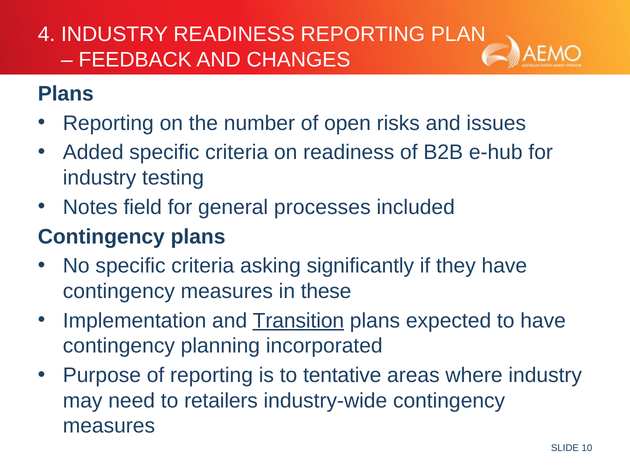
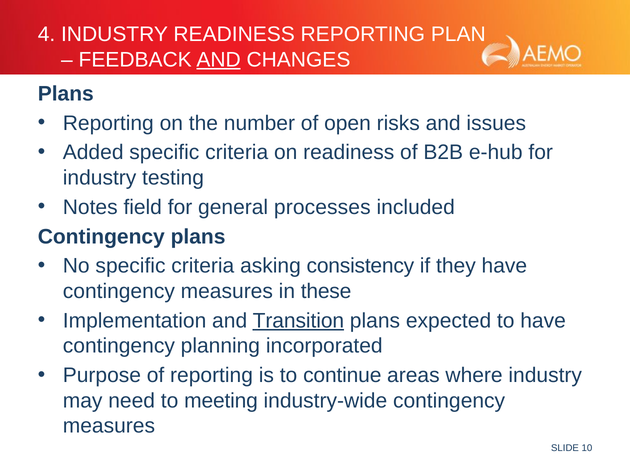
AND underline: none -> present (219, 60)
significantly: significantly -> consistency (360, 266)
tentative: tentative -> continue (342, 375)
retailers: retailers -> meeting (221, 400)
